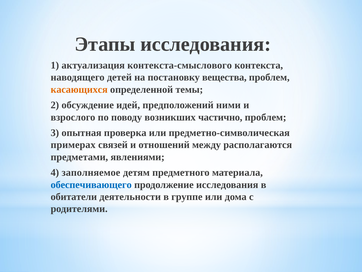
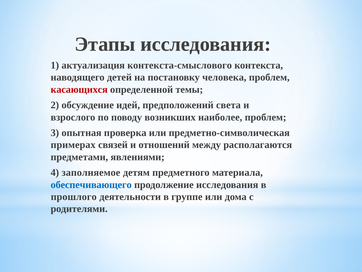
вещества: вещества -> человека (224, 77)
касающихся colour: orange -> red (79, 89)
ними: ними -> света (228, 105)
частично: частично -> наиболее (220, 117)
обитатели: обитатели -> прошлого (74, 196)
